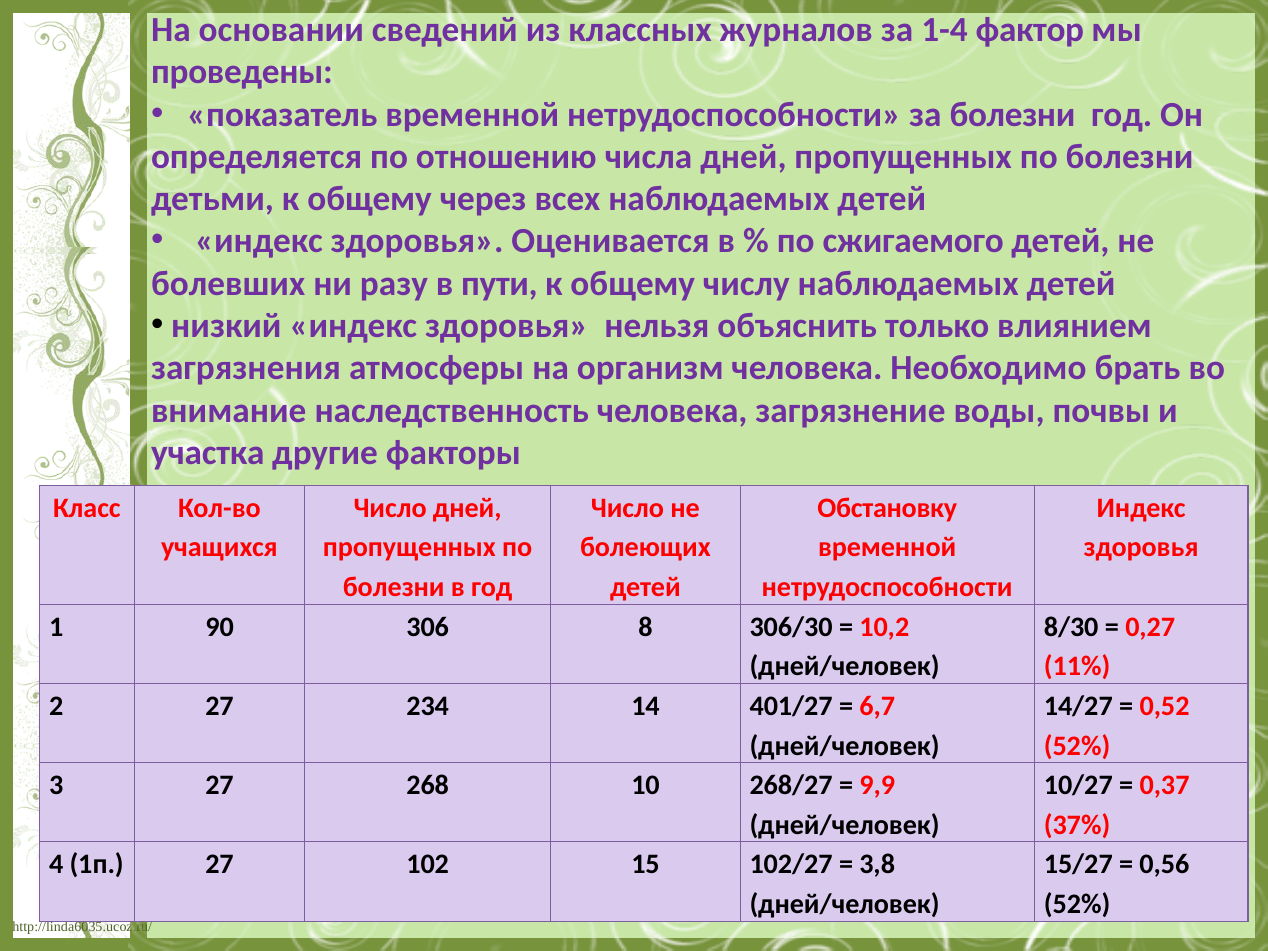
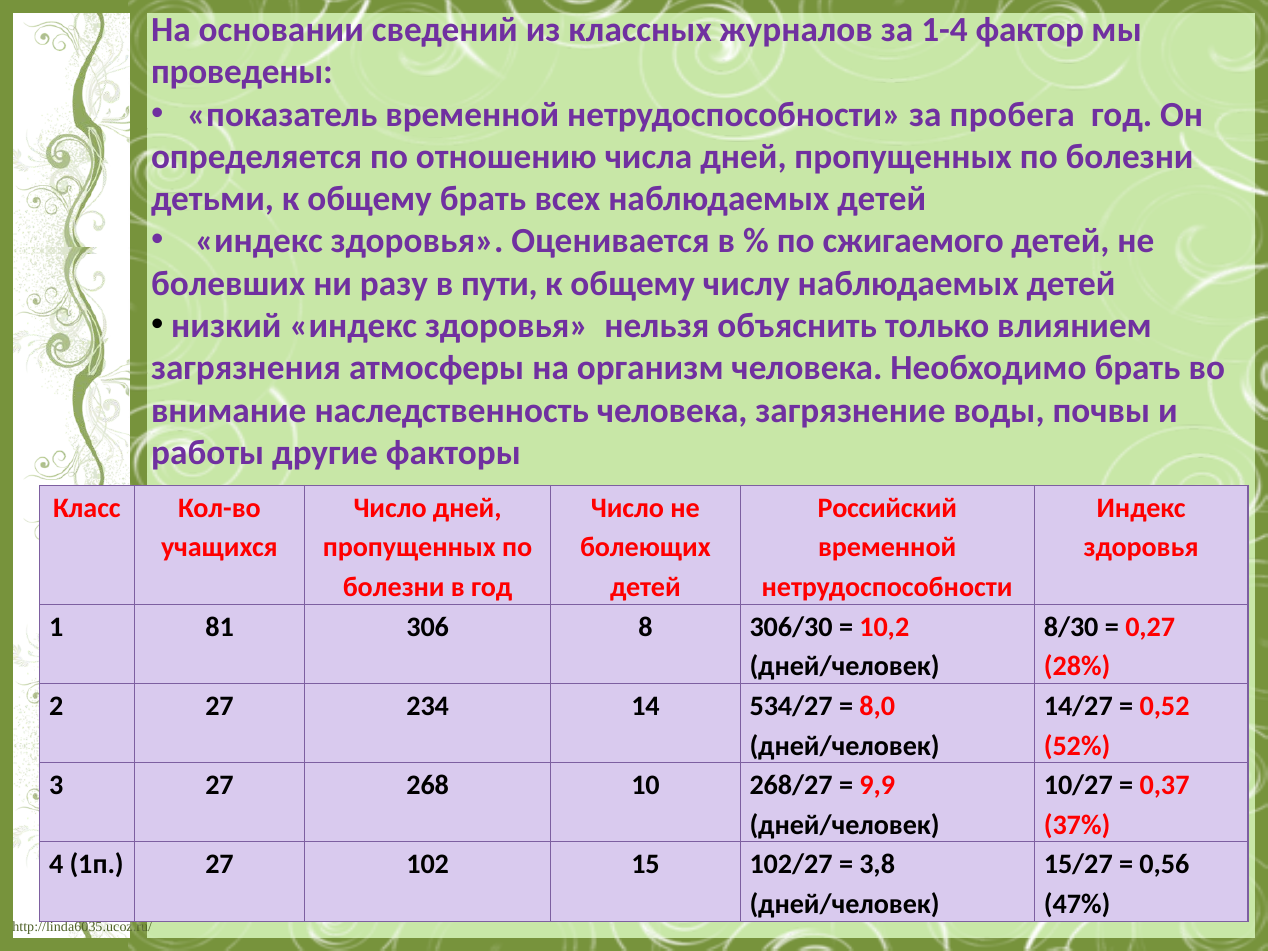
за болезни: болезни -> пробега (1012, 114)
общему через: через -> брать (483, 199)
участка: участка -> работы (208, 453)
Обстановку: Обстановку -> Российский (887, 508)
90: 90 -> 81 (220, 627)
11%: 11% -> 28% (1077, 666)
401/27: 401/27 -> 534/27 (791, 706)
6,7: 6,7 -> 8,0 (877, 706)
52%: 52% -> 47% (1077, 904)
